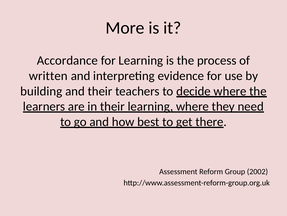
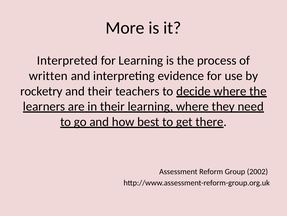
Accordance: Accordance -> Interpreted (67, 60)
building: building -> rocketry (41, 91)
